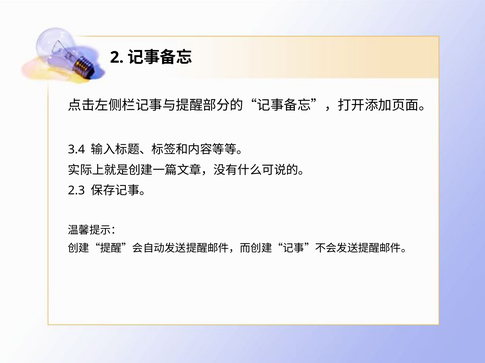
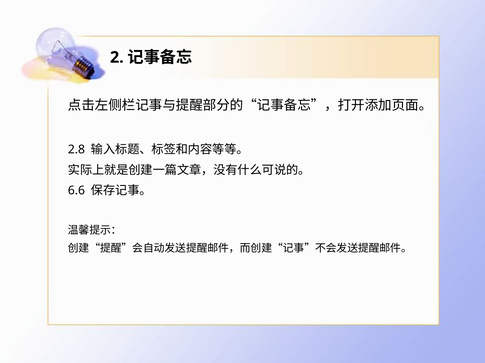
3.4: 3.4 -> 2.8 (76, 150)
2.3: 2.3 -> 6.6 (76, 191)
